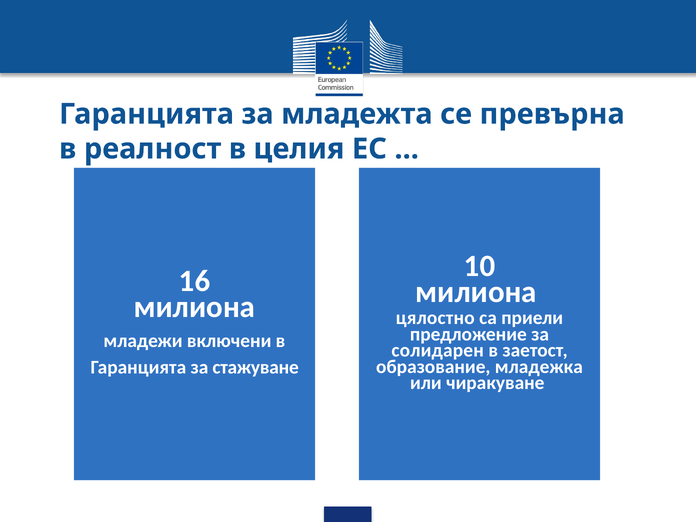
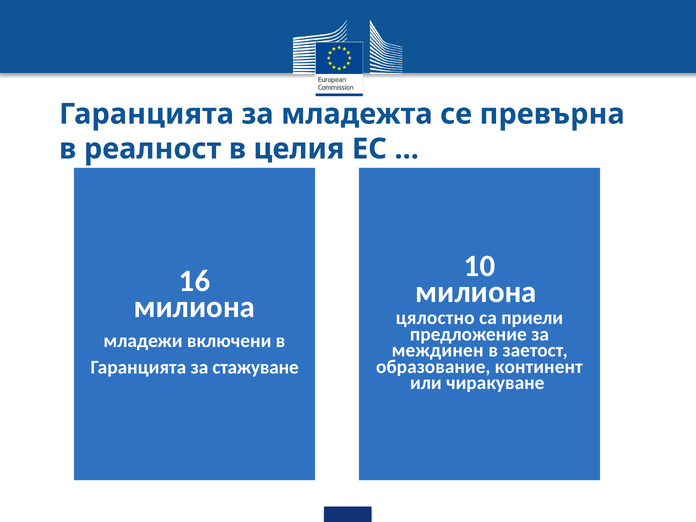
солидарен: солидарен -> междинен (438, 350)
младежка: младежка -> континент (539, 367)
